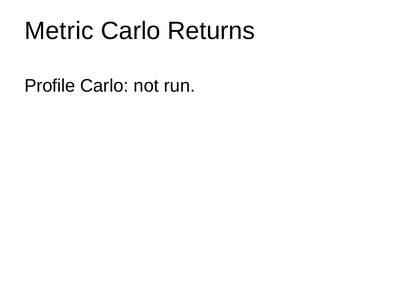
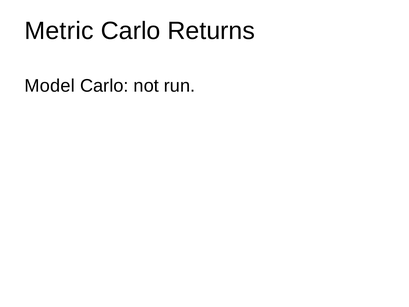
Profile: Profile -> Model (50, 86)
